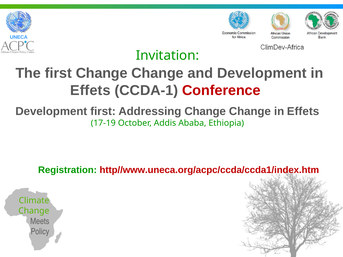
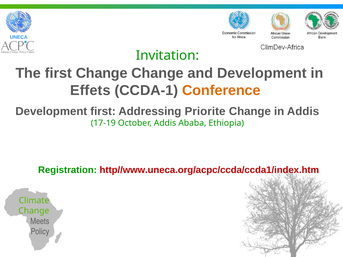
Conference colour: red -> orange (221, 90)
Addressing Change: Change -> Priorite (205, 111)
Change in Effets: Effets -> Addis (303, 111)
